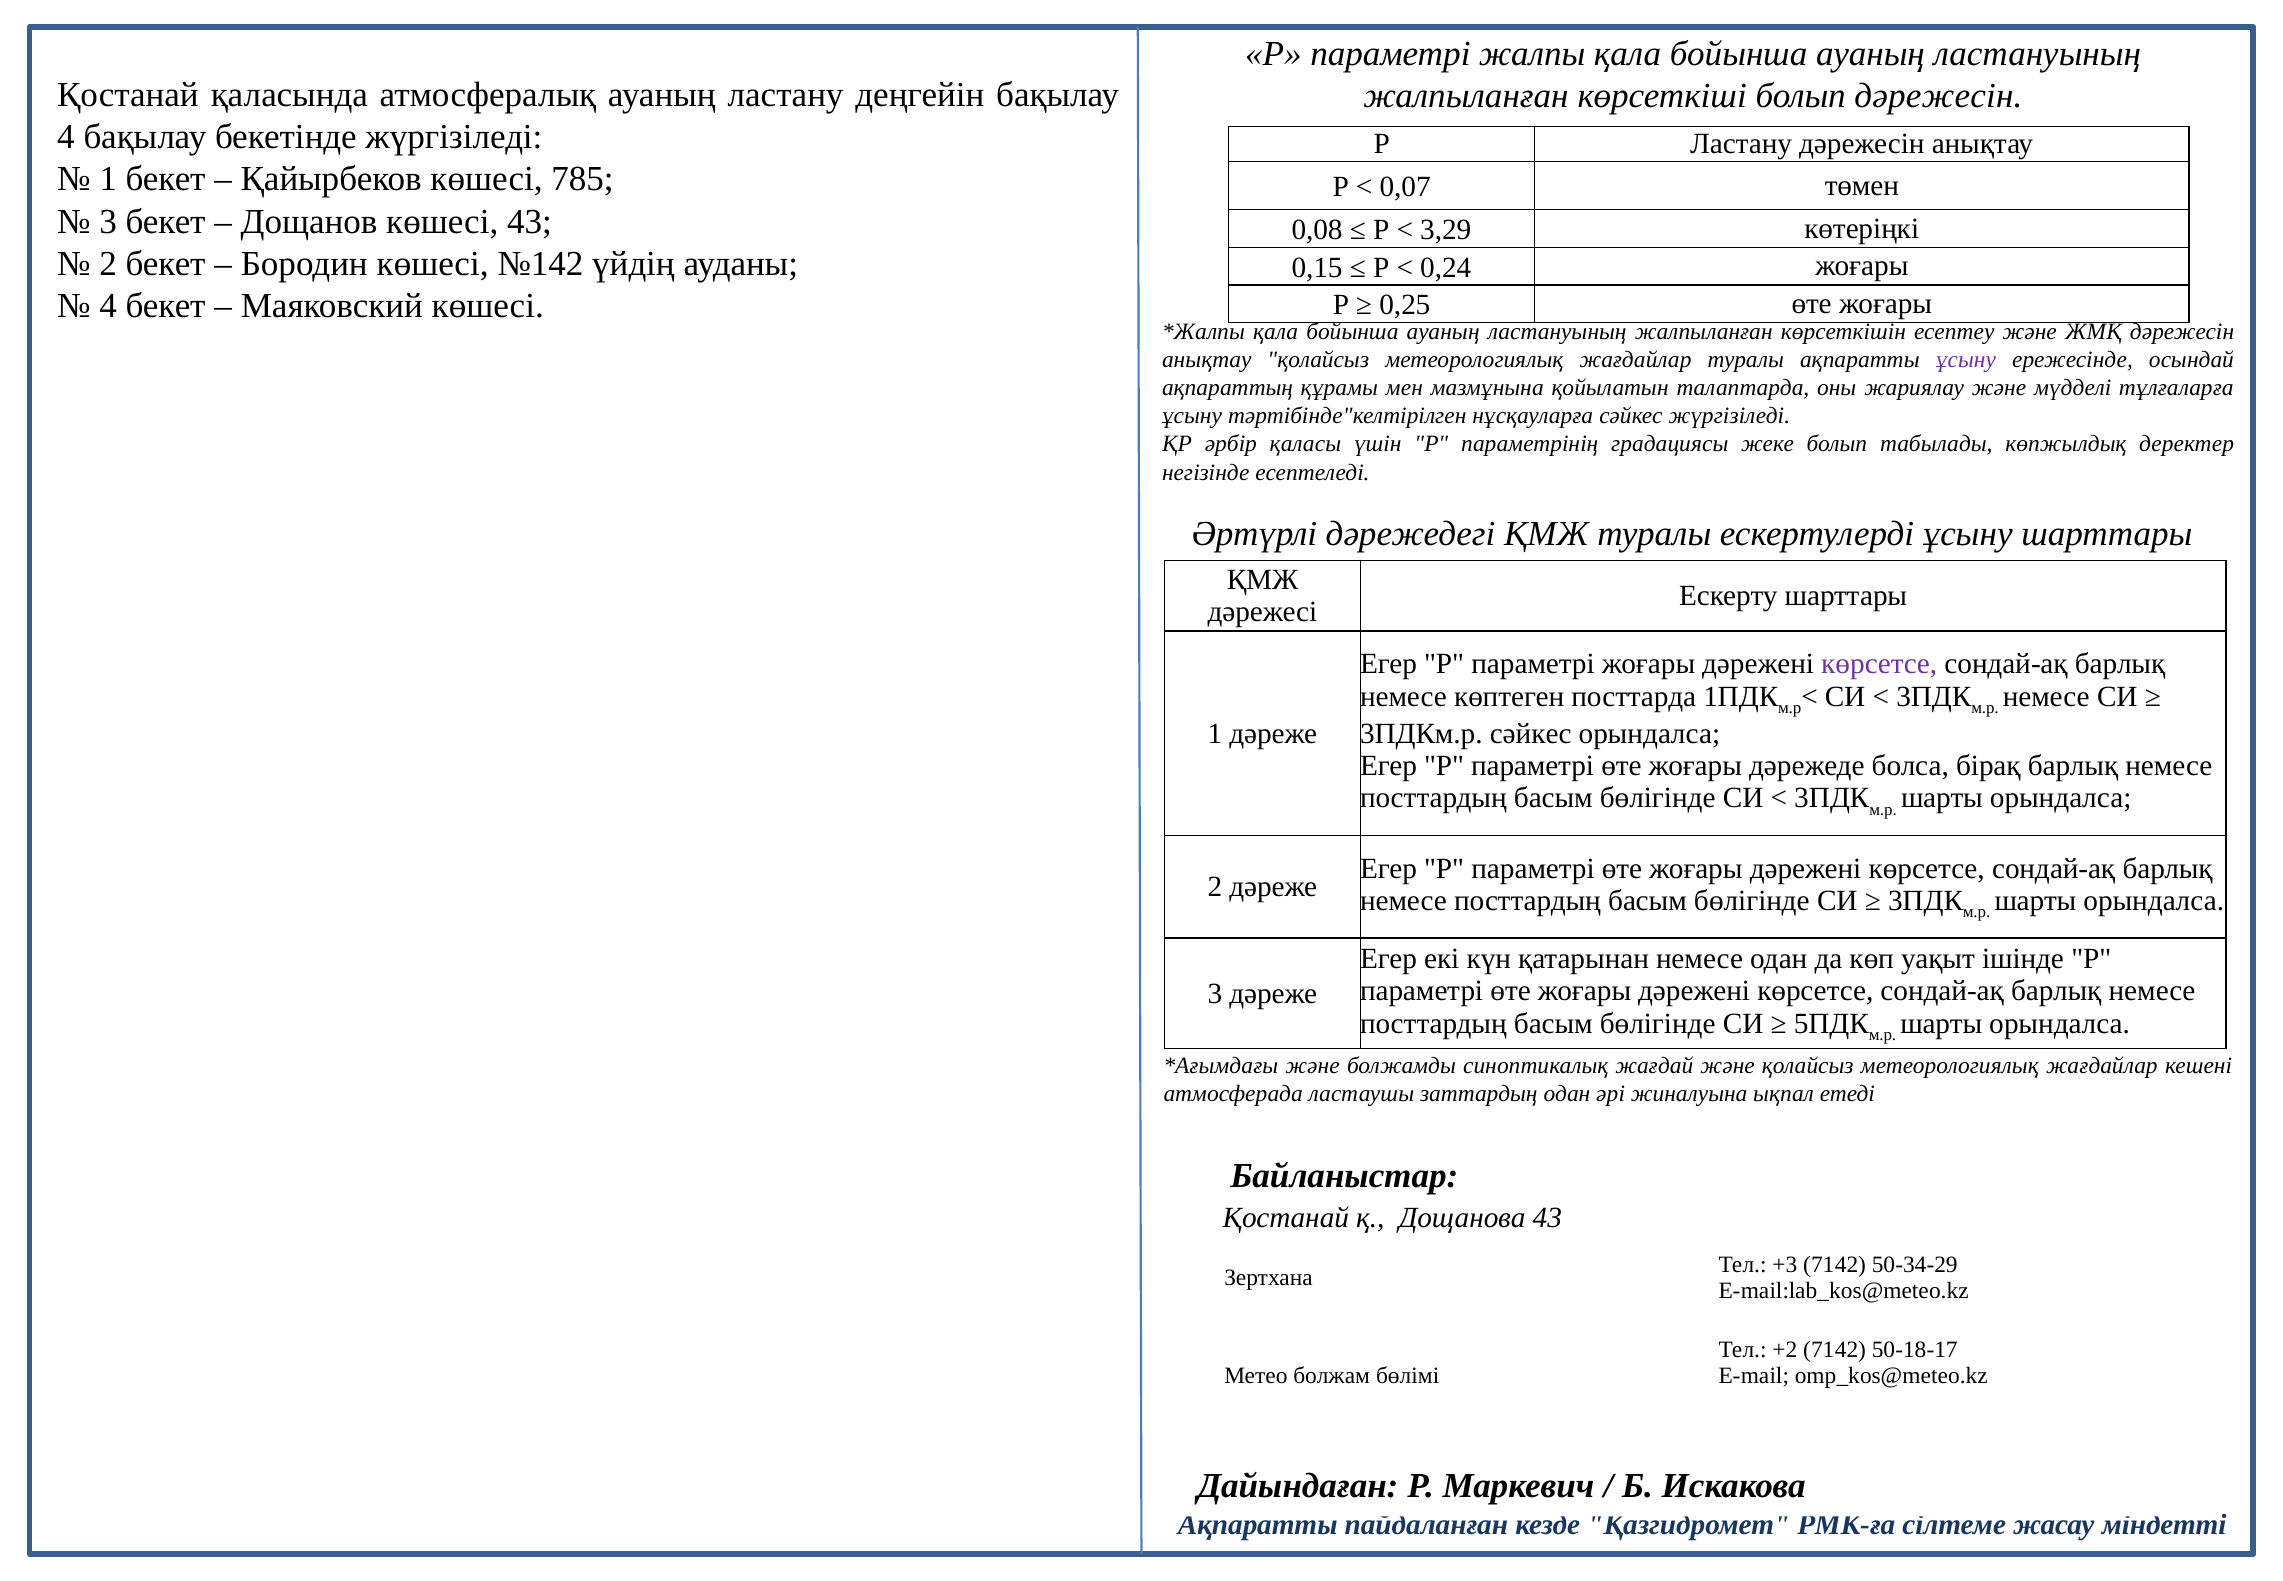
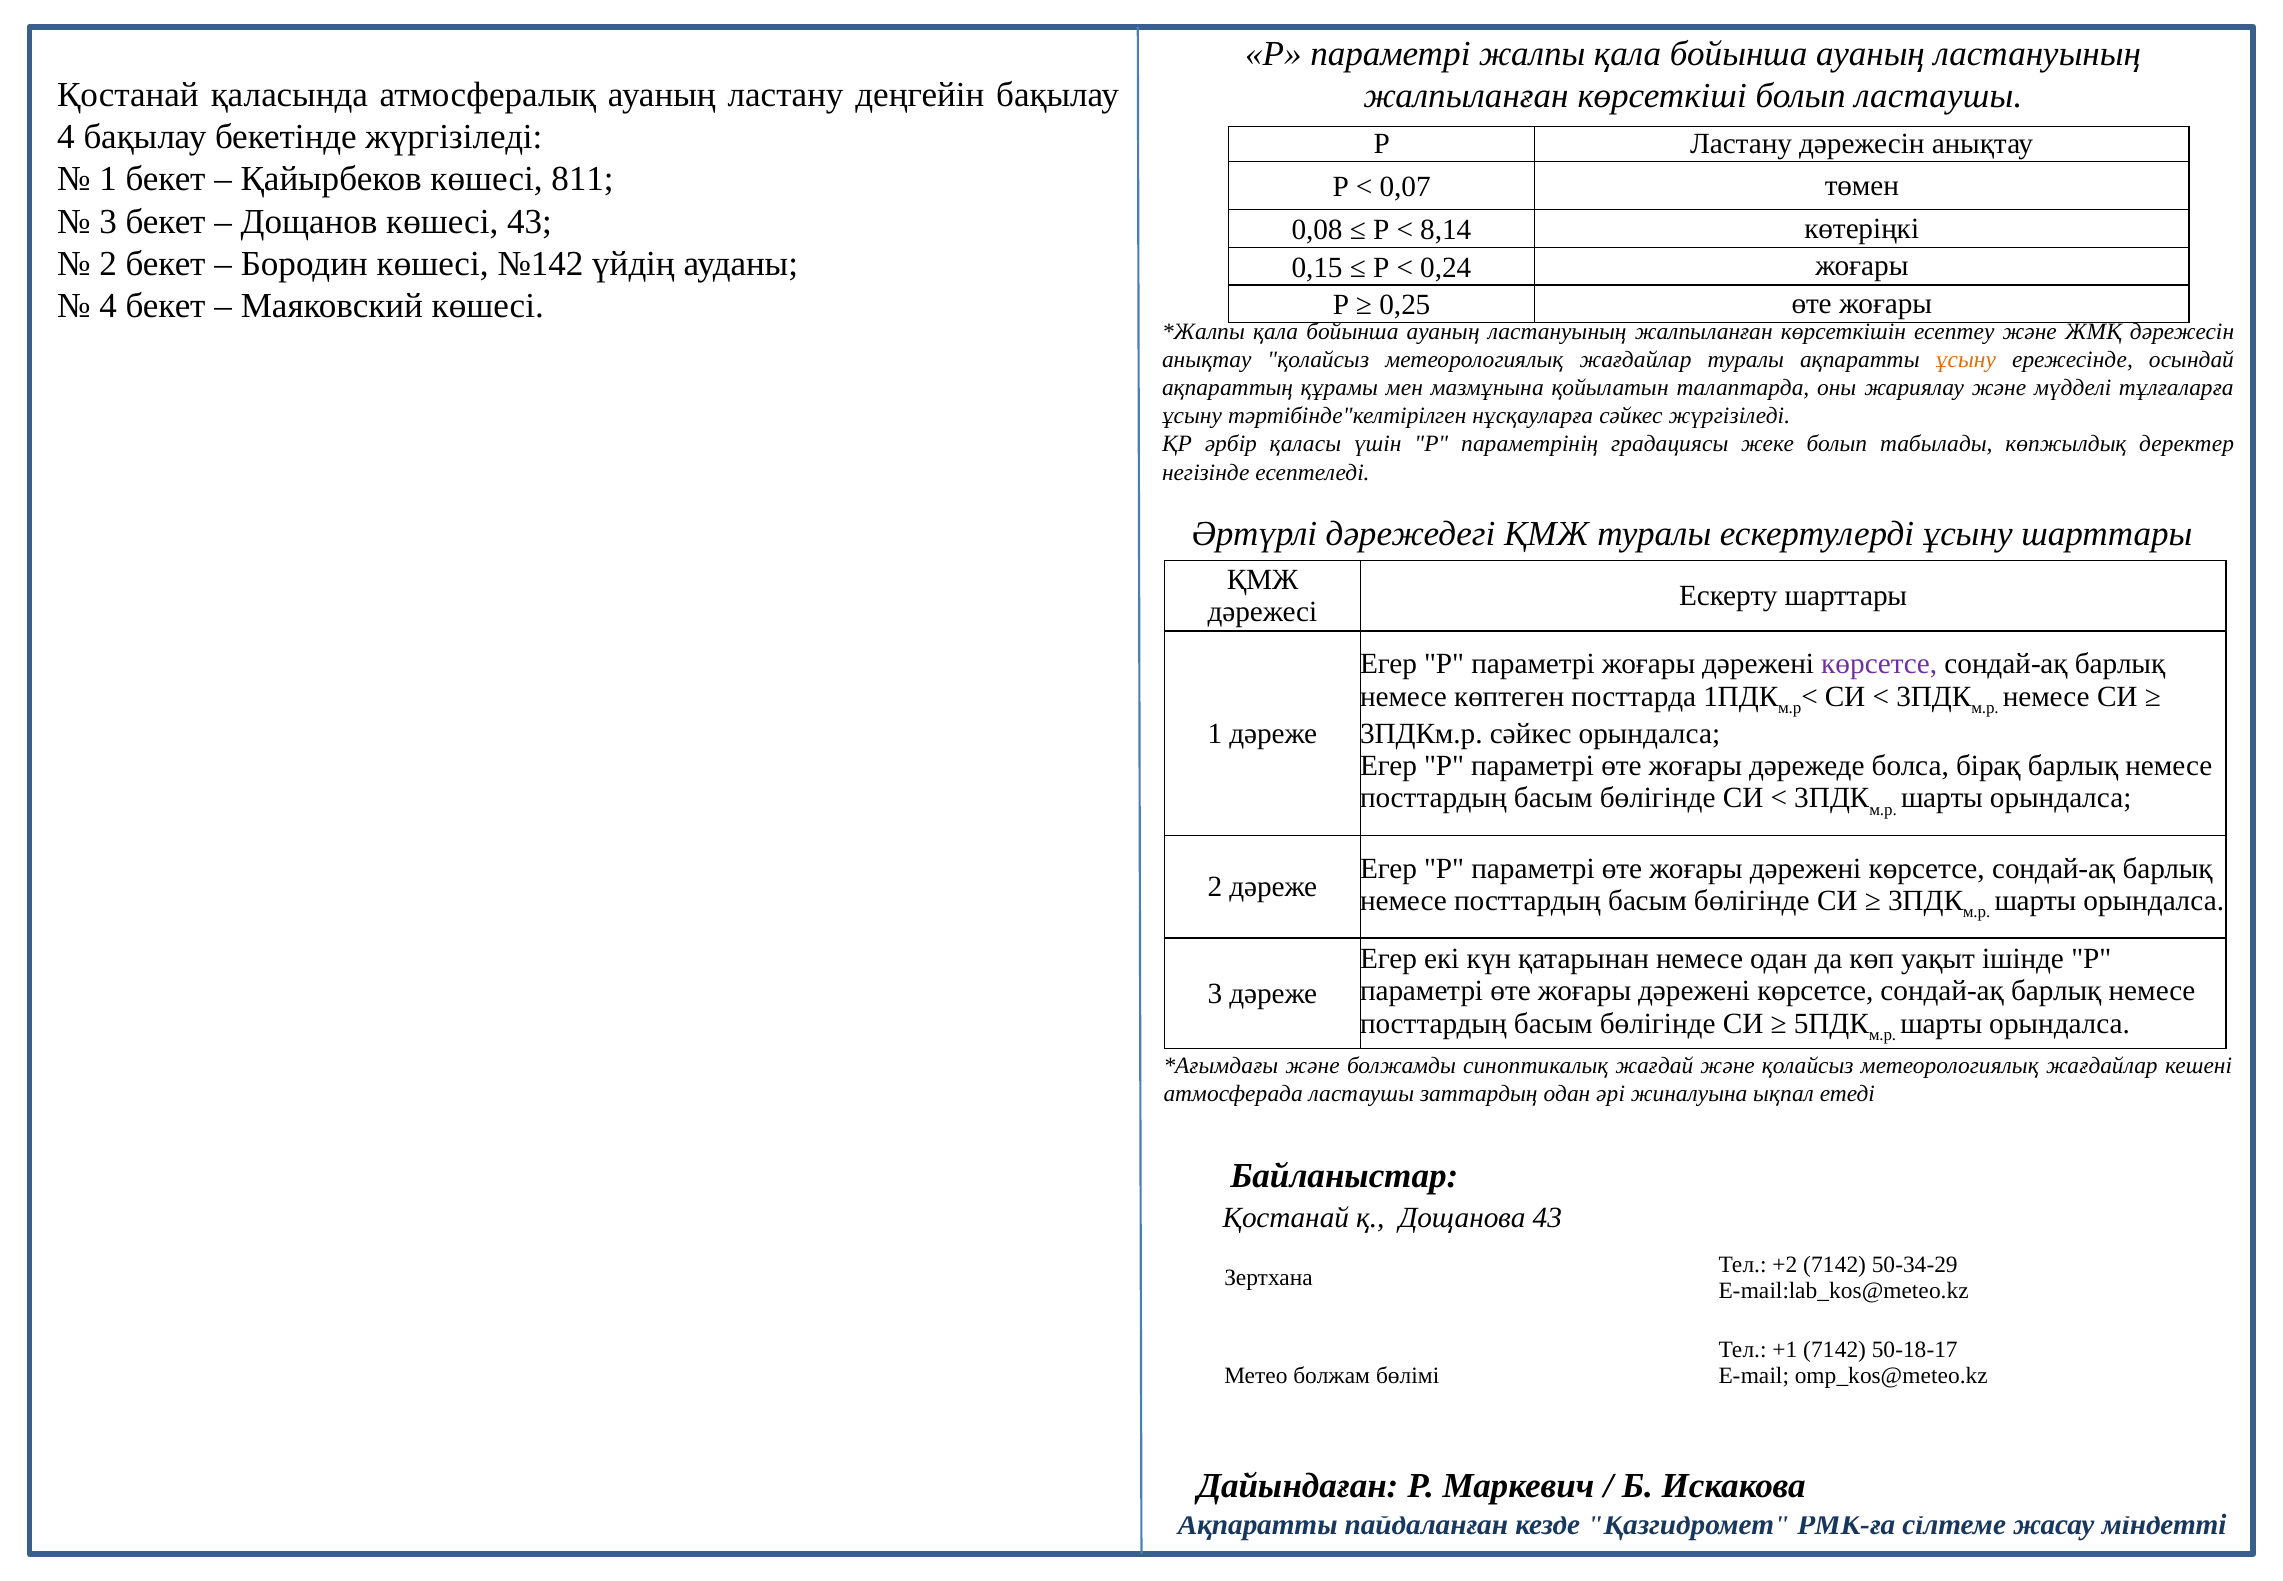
болып дәрежесін: дәрежесін -> ластаушы (1938, 96)
785: 785 -> 811 (583, 179)
3,29: 3,29 -> 8,14 (1446, 230)
ұсыну colour: purple -> orange (1966, 360)
+3: +3 -> +2 (1785, 1265)
+2: +2 -> +1 (1785, 1350)
